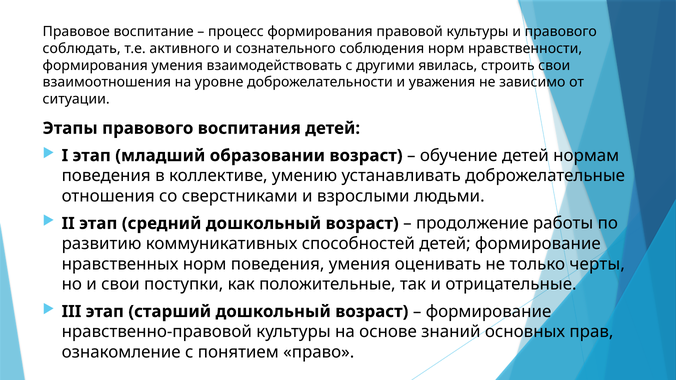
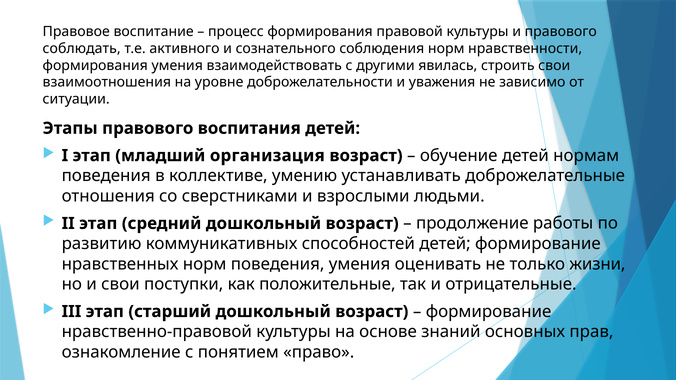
образовании: образовании -> организация (267, 156)
черты: черты -> жизни (597, 264)
